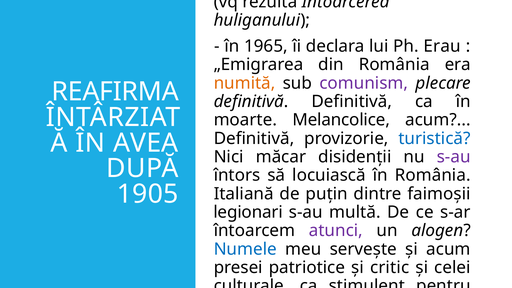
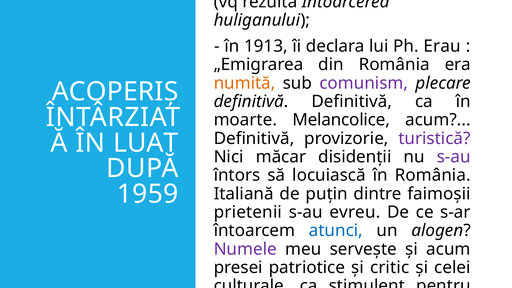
1965: 1965 -> 1913 (266, 46)
REAFIRMA: REAFIRMA -> ACOPERIȘ (115, 92)
turistică colour: blue -> purple (435, 138)
AVEA: AVEA -> LUAT (146, 143)
1905: 1905 -> 1959 (148, 194)
legionari: legionari -> prietenii (248, 212)
multă: multă -> evreu (355, 212)
atunci colour: purple -> blue (336, 231)
Numele colour: blue -> purple (245, 249)
